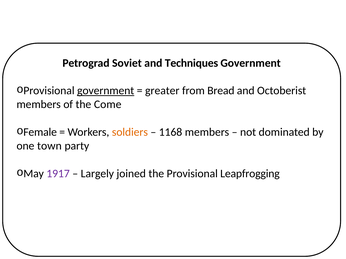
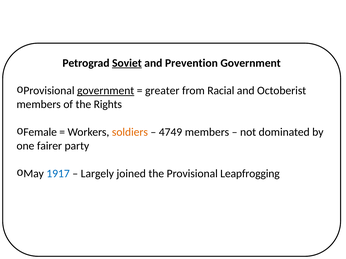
Soviet underline: none -> present (127, 63)
Techniques: Techniques -> Prevention (191, 63)
Bread: Bread -> Racial (221, 91)
Come: Come -> Rights (108, 105)
1168: 1168 -> 4749 (171, 132)
town: town -> fairer (49, 146)
1917 colour: purple -> blue (58, 174)
